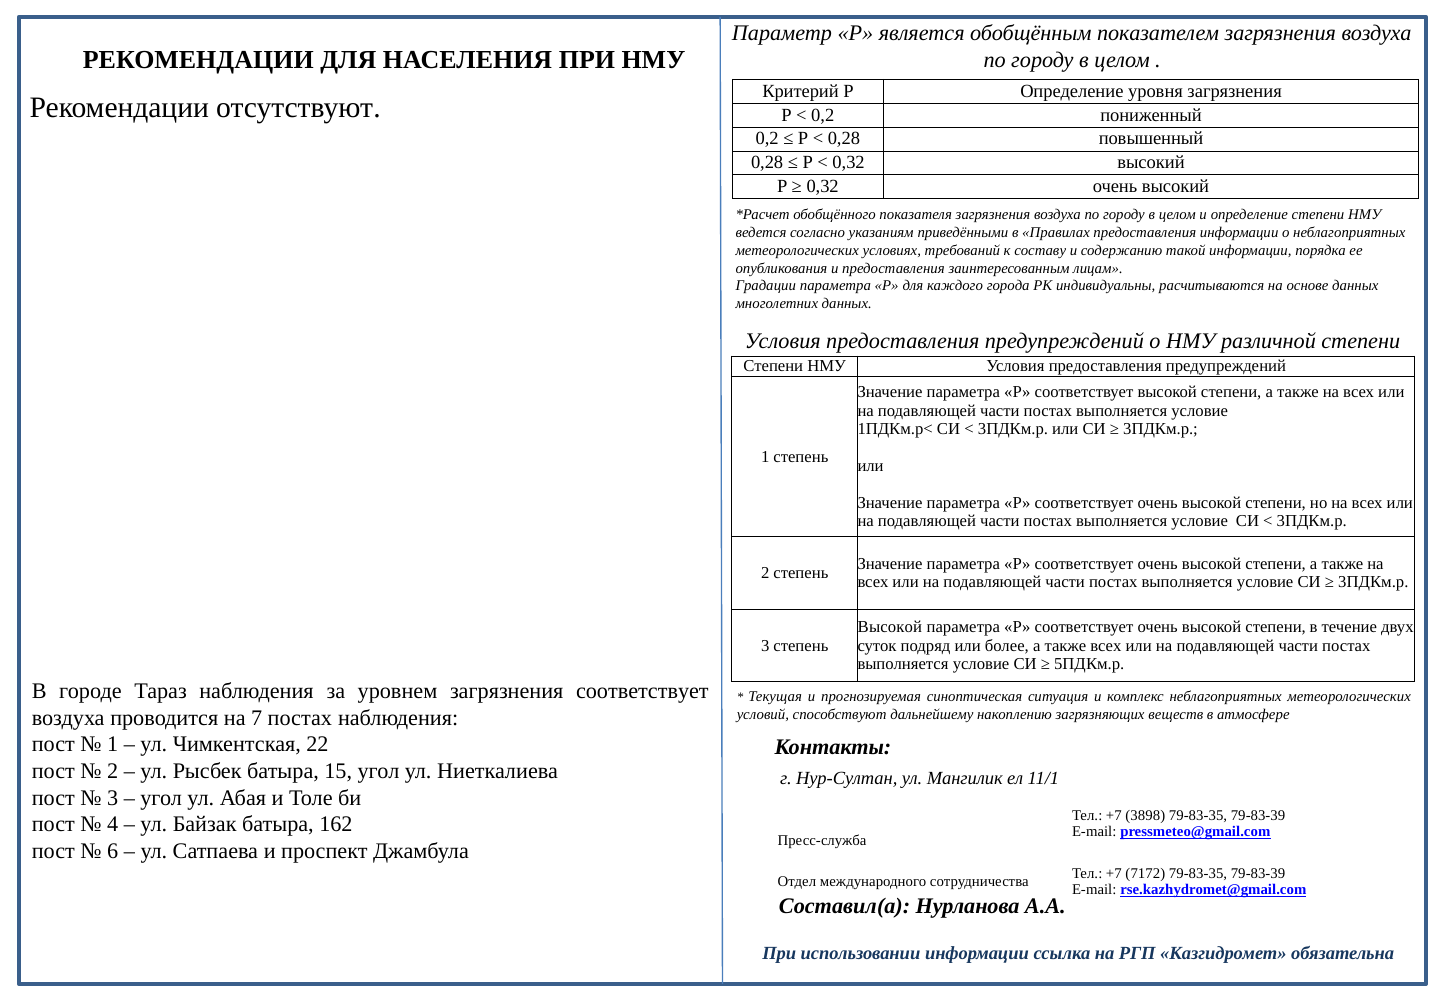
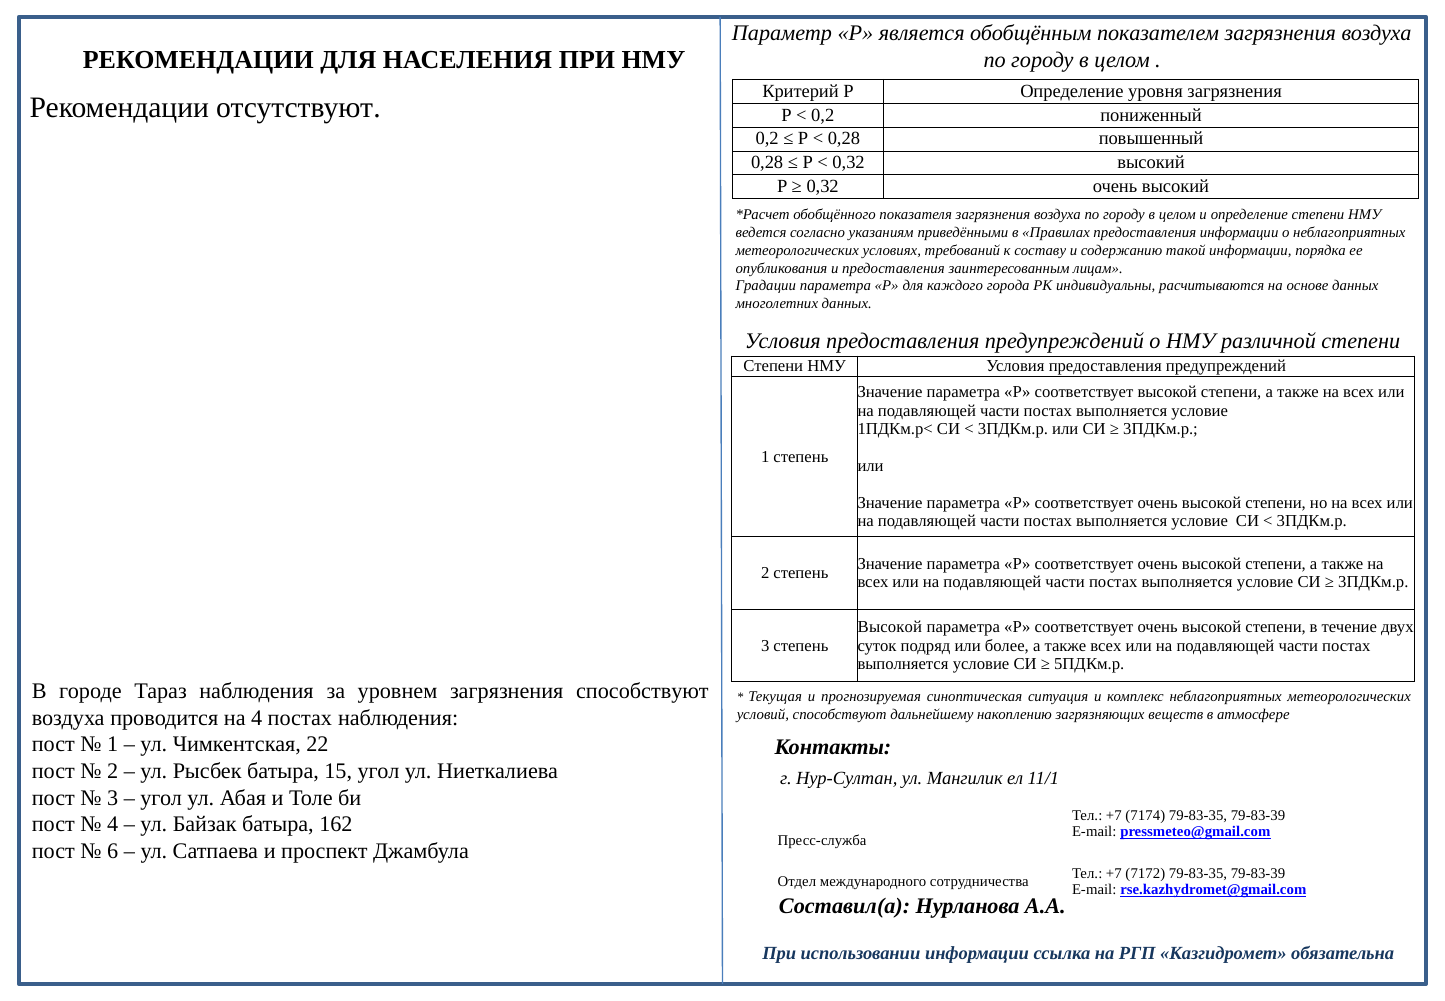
загрязнения соответствует: соответствует -> способствуют (642, 691)
на 7: 7 -> 4 (257, 717)
3898: 3898 -> 7174 (1145, 815)
